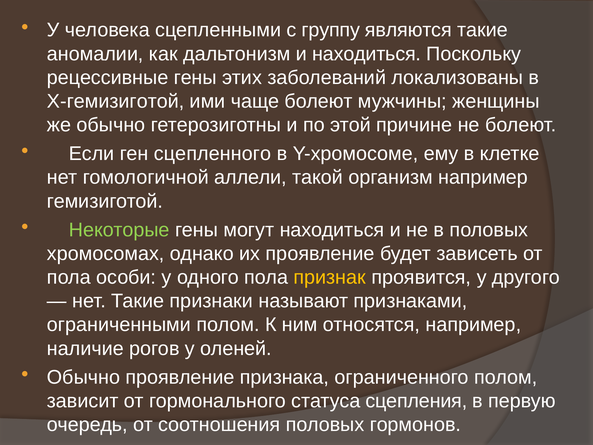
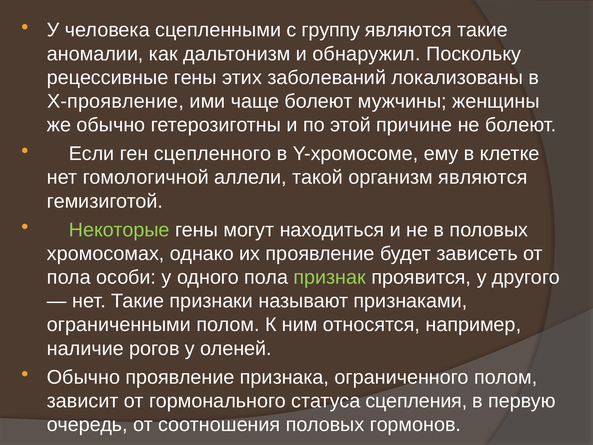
и находиться: находиться -> обнаружил (366, 54)
Х-гемизиготой: Х-гемизиготой -> Х-проявление (115, 101)
организм например: например -> являются (483, 177)
признак colour: yellow -> light green (330, 277)
